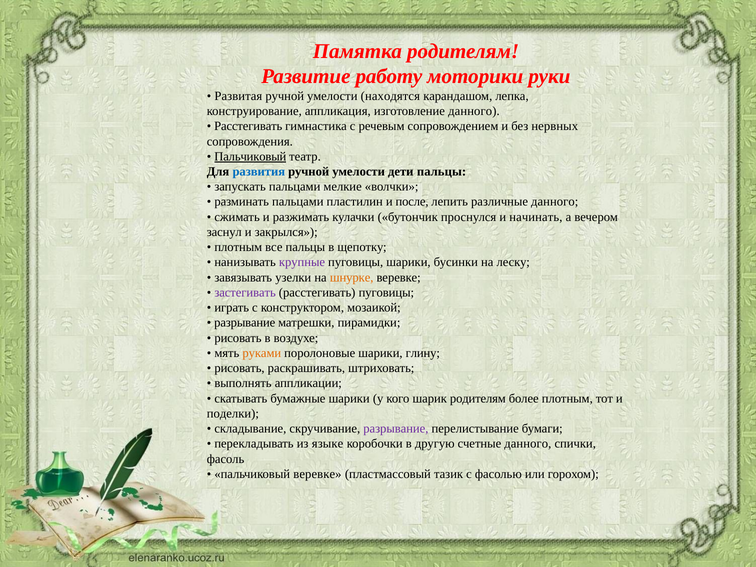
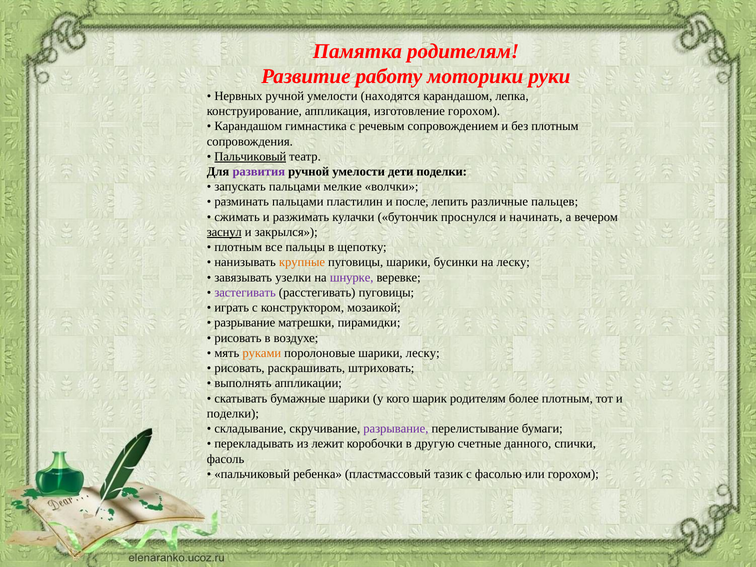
Развитая: Развитая -> Нервных (238, 96)
изготовление данного: данного -> горохом (474, 111)
Расстегивать: Расстегивать -> Карандашом (248, 126)
без нервных: нервных -> плотным (555, 126)
развития colour: blue -> purple (259, 172)
дети пальцы: пальцы -> поделки (442, 172)
различные данного: данного -> пальцев (555, 202)
заснул underline: none -> present (224, 232)
крупные colour: purple -> orange (302, 262)
шнурке colour: orange -> purple (352, 277)
шарики глину: глину -> леску (423, 353)
языке: языке -> лежит (328, 444)
пальчиковый веревке: веревке -> ребенка (317, 474)
